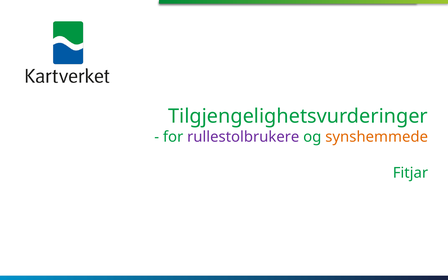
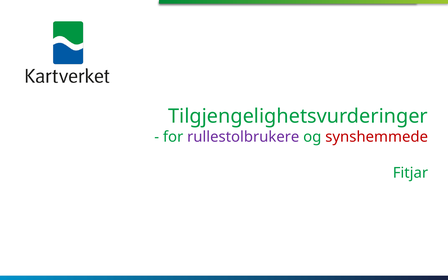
synshemmede colour: orange -> red (377, 137)
